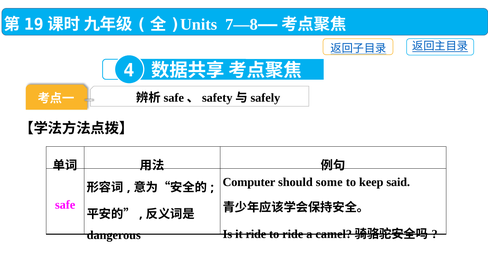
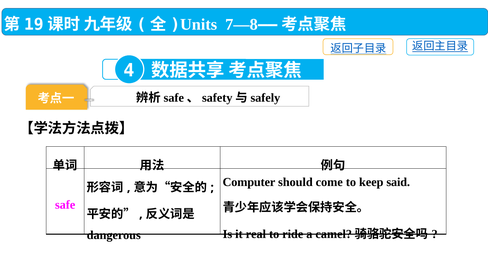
some: some -> come (329, 182)
it ride: ride -> real (256, 235)
